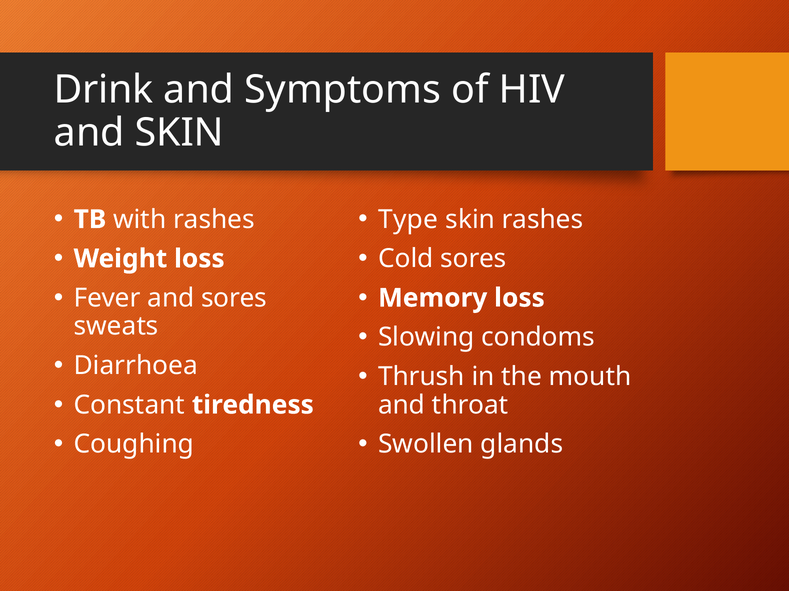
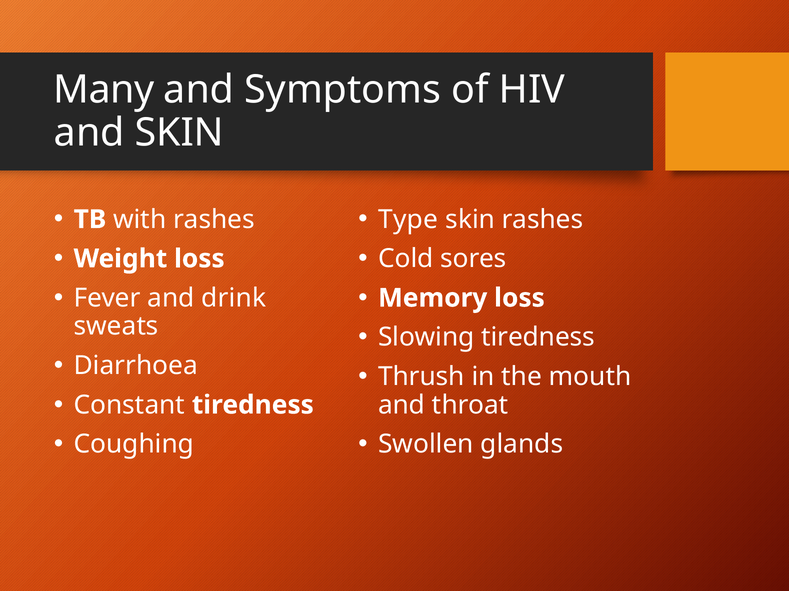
Drink: Drink -> Many (104, 90)
and sores: sores -> drink (234, 298)
Slowing condoms: condoms -> tiredness (538, 338)
